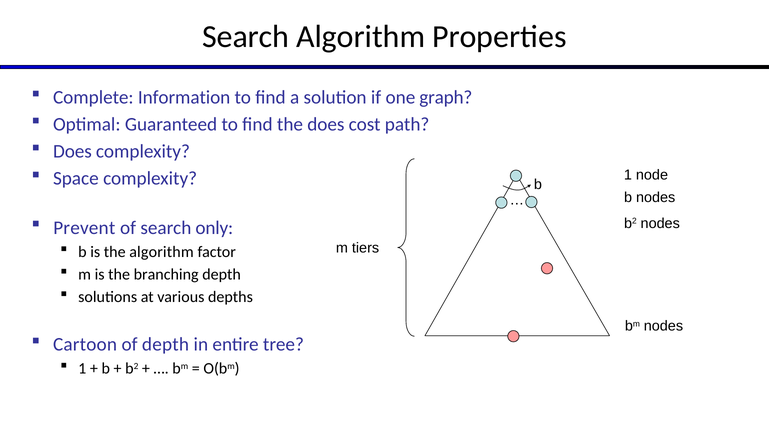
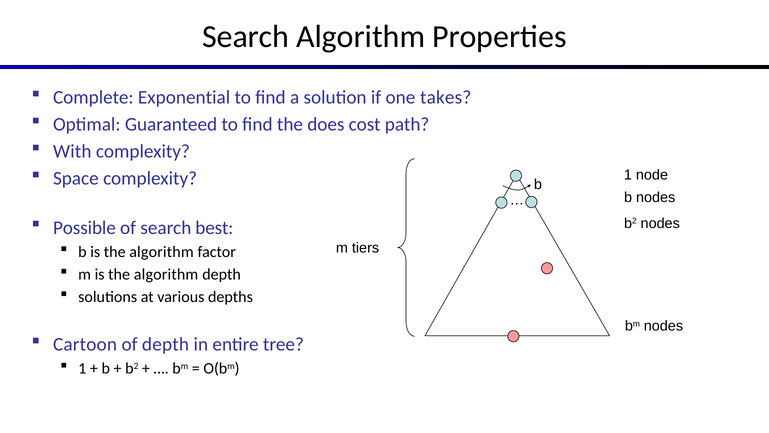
Information: Information -> Exponential (184, 97)
graph: graph -> takes (446, 97)
Does: Does -> With (72, 151)
Prevent: Prevent -> Possible (84, 228)
only: only -> best (214, 228)
m is the branching: branching -> algorithm (166, 274)
